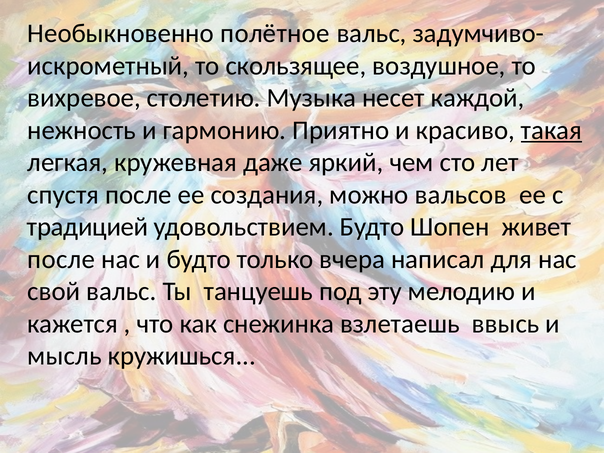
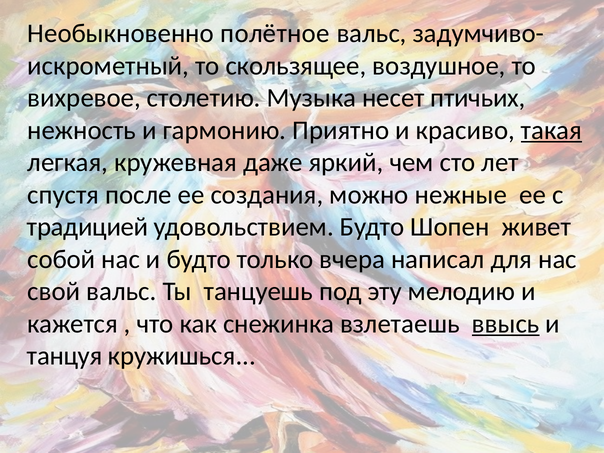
каждой: каждой -> птичьих (478, 98)
вальсов: вальсов -> нежные (461, 195)
после: после -> собой (61, 259)
ввысь underline: none -> present (506, 324)
мысль: мысль -> танцуя (65, 356)
